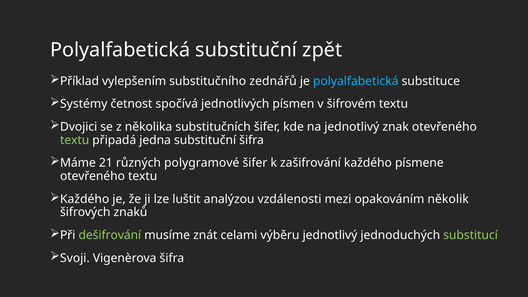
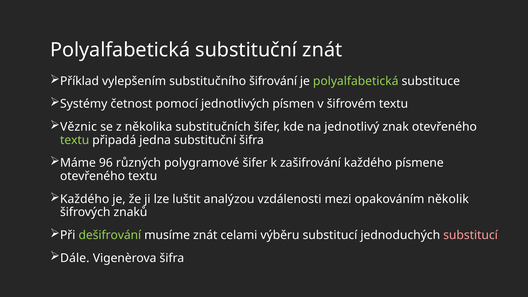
substituční zpět: zpět -> znát (322, 50)
zednářů: zednářů -> šifrování (273, 81)
polyalfabetická colour: light blue -> light green (356, 81)
spočívá: spočívá -> pomocí (177, 104)
Dvojici: Dvojici -> Věznic (79, 127)
21: 21 -> 96 (106, 163)
výběru jednotlivý: jednotlivý -> substitucí (330, 235)
substitucí colour: light green -> pink (471, 235)
Svoji: Svoji -> Dále (75, 258)
